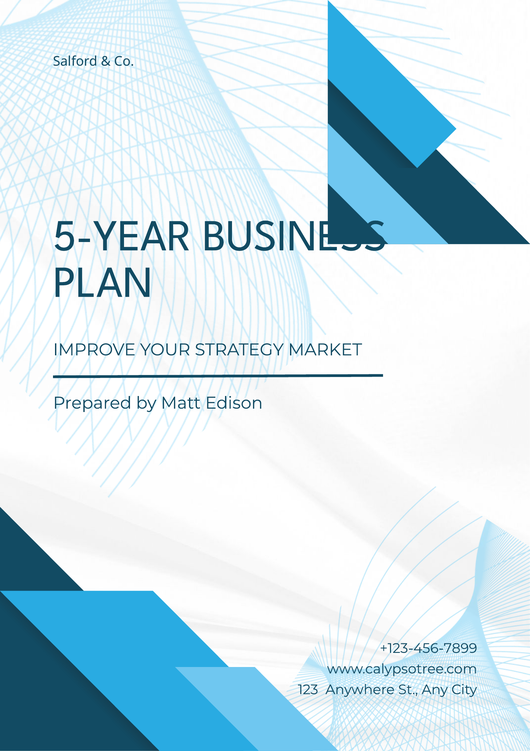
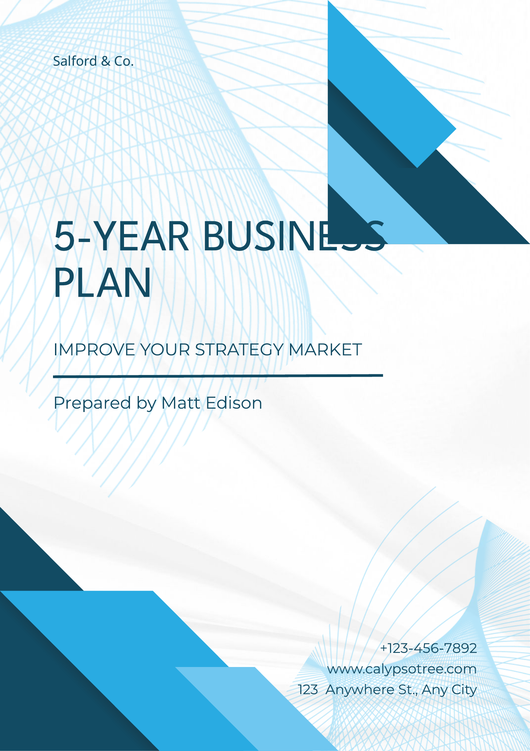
+123-456-7899: +123-456-7899 -> +123-456-7892 (428, 647)
